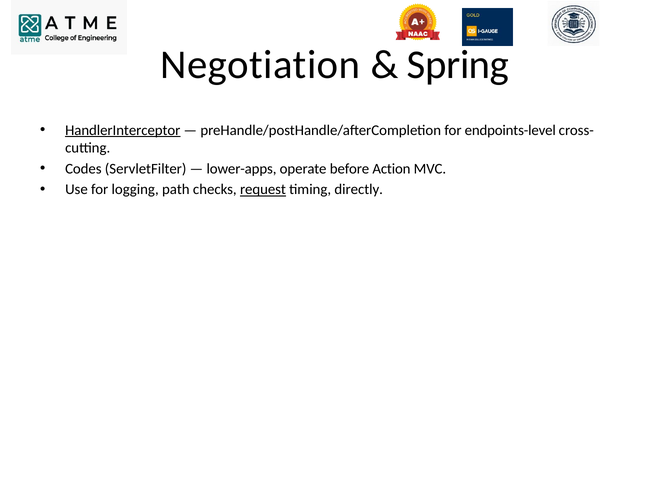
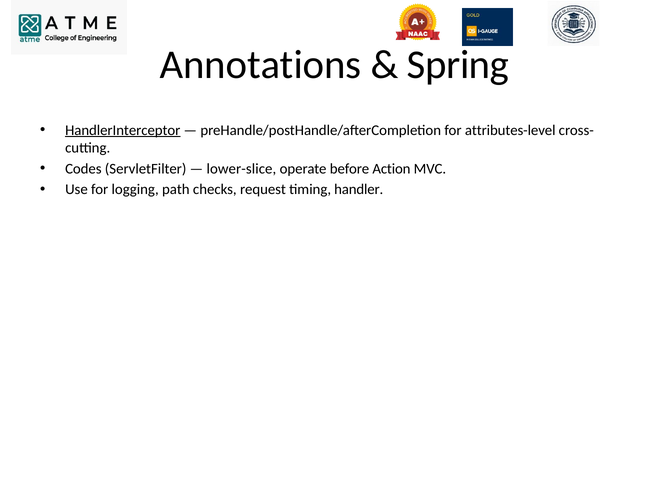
Negotiation: Negotiation -> Annotations (260, 65)
endpoints-level: endpoints-level -> attributes-level (510, 130)
lower-apps: lower-apps -> lower-slice (241, 169)
request underline: present -> none (263, 190)
directly: directly -> handler (359, 190)
